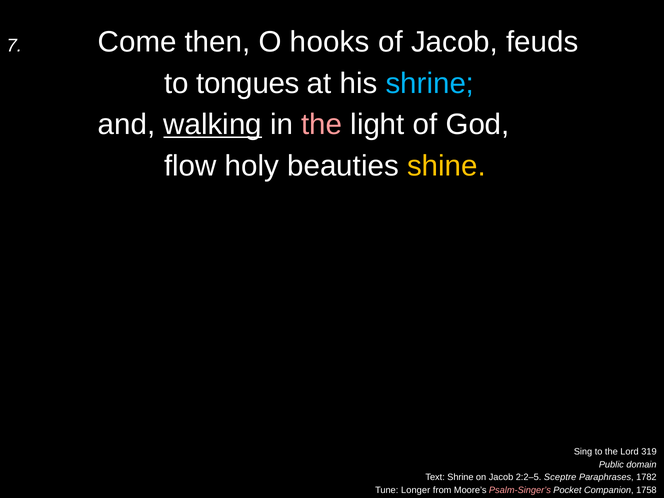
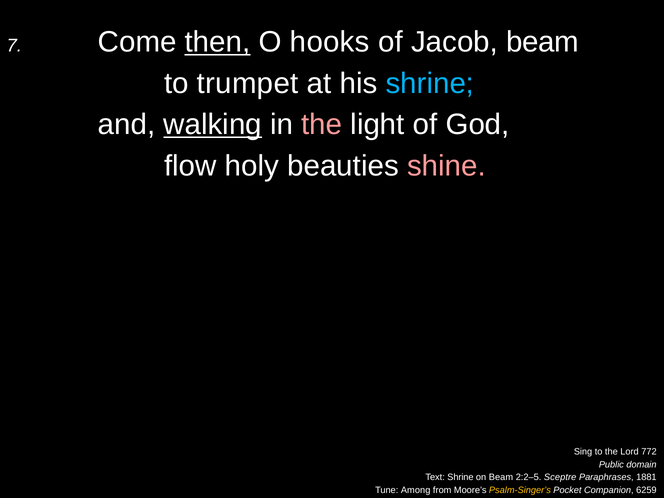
then underline: none -> present (218, 42)
Jacob feuds: feuds -> beam (543, 42)
tongues: tongues -> trumpet (248, 83)
shine colour: yellow -> pink (446, 166)
319: 319 -> 772 (649, 452)
on Jacob: Jacob -> Beam (501, 477)
1782: 1782 -> 1881 (646, 477)
Longer: Longer -> Among (416, 490)
Psalm-Singer’s colour: pink -> yellow (520, 490)
1758: 1758 -> 6259 (646, 490)
